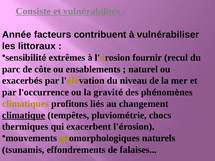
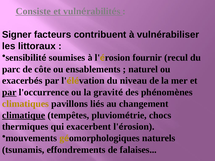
Année: Année -> Signer (17, 35)
extrêmes: extrêmes -> soumises (67, 58)
par underline: none -> present (9, 92)
profitons: profitons -> pavillons (70, 104)
